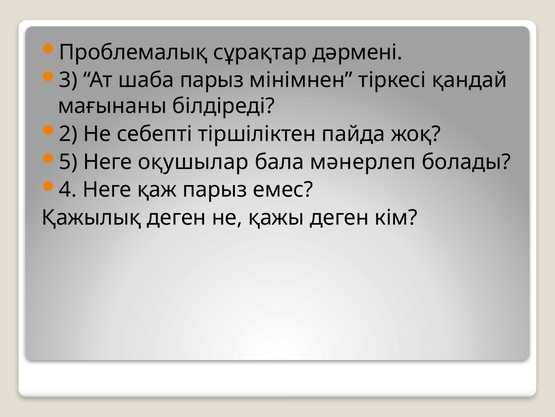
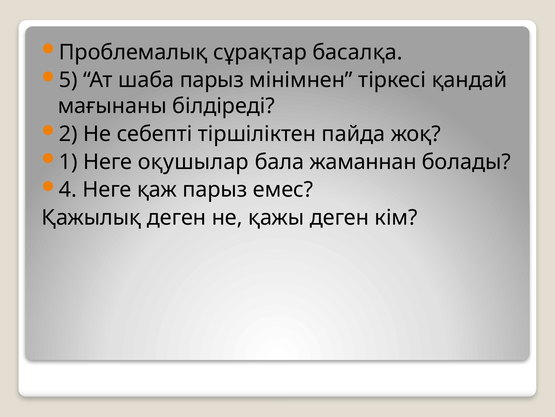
дәрмені: дәрмені -> басалқа (357, 52)
3: 3 -> 5 (68, 80)
5: 5 -> 1 (68, 162)
мәнерлеп: мәнерлеп -> жаманнан (363, 162)
